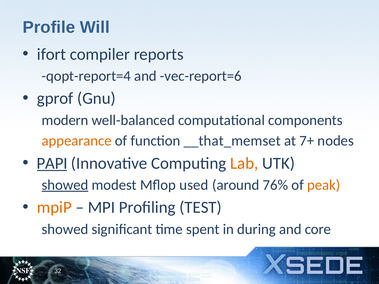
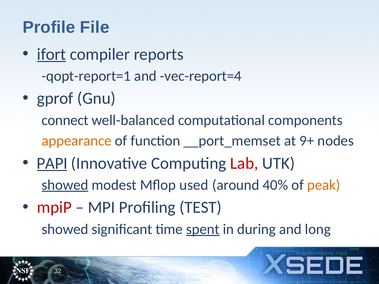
Will: Will -> File (95, 27)
ifort underline: none -> present (52, 54)
qopt-report=4: qopt-report=4 -> qopt-report=1 (86, 76)
vec-report=6: vec-report=6 -> vec-report=4 (201, 76)
modern: modern -> connect (65, 120)
__that_memset: __that_memset -> __port_memset (232, 141)
7+: 7+ -> 9+ (307, 141)
Lab colour: orange -> red (244, 163)
76%: 76% -> 40% (275, 185)
mpiP colour: orange -> red (54, 208)
spent underline: none -> present (203, 229)
core: core -> long (318, 229)
